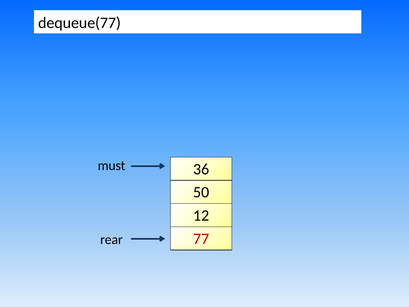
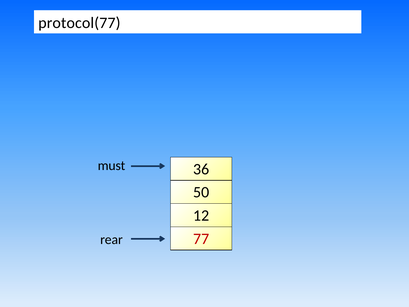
dequeue(77: dequeue(77 -> protocol(77 (79, 23)
